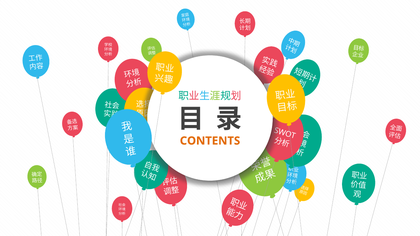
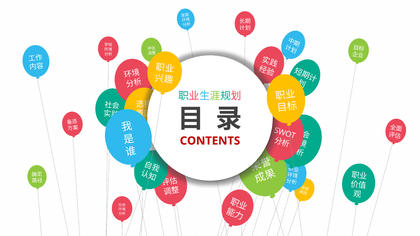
CONTENTS colour: orange -> red (210, 141)
